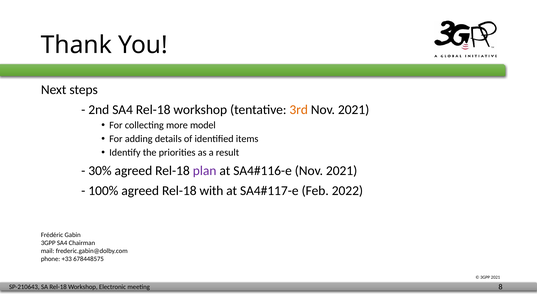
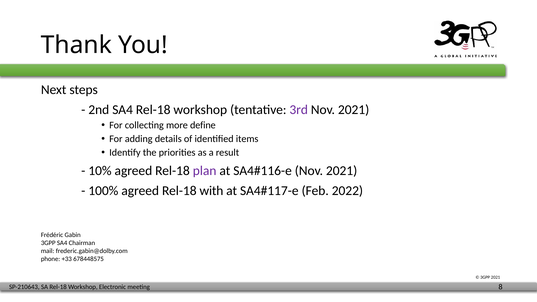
3rd colour: orange -> purple (299, 110)
model: model -> define (203, 125)
30%: 30% -> 10% (100, 171)
